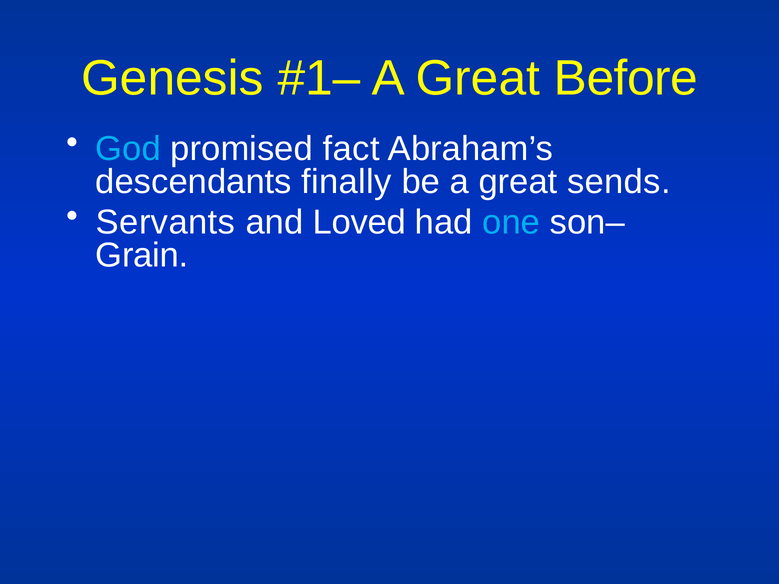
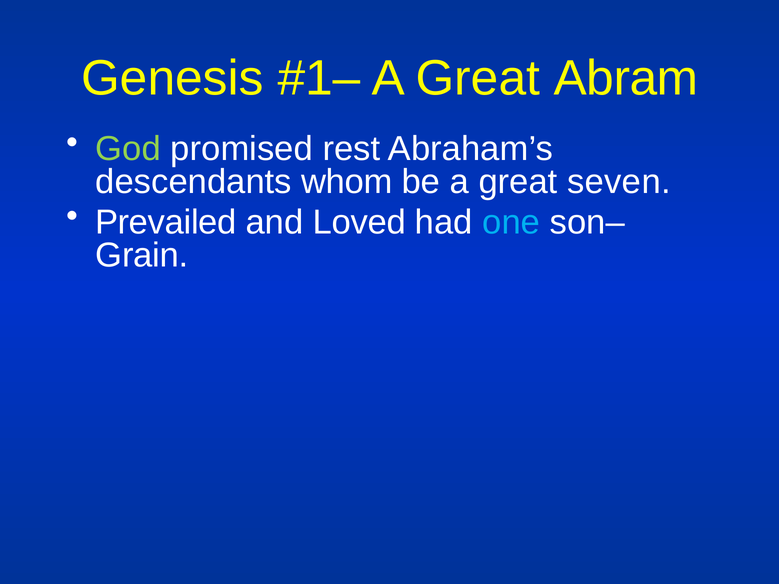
Before: Before -> Abram (626, 78)
God colour: light blue -> light green (128, 149)
fact: fact -> rest (351, 149)
finally: finally -> whom (347, 182)
sends: sends -> seven (619, 182)
Servants: Servants -> Prevailed (166, 222)
